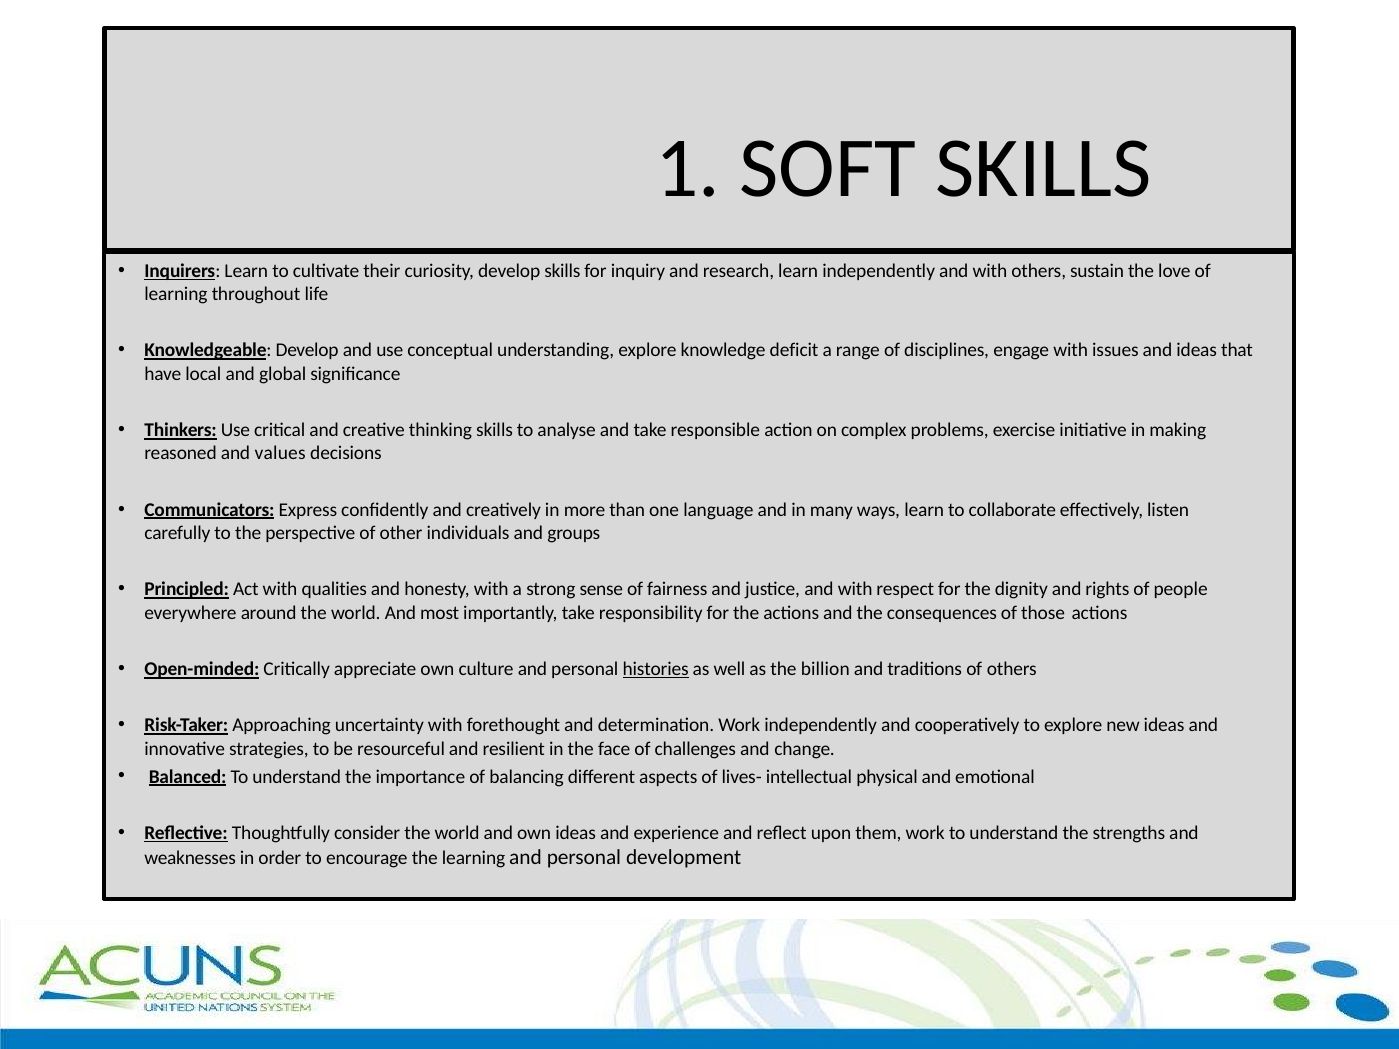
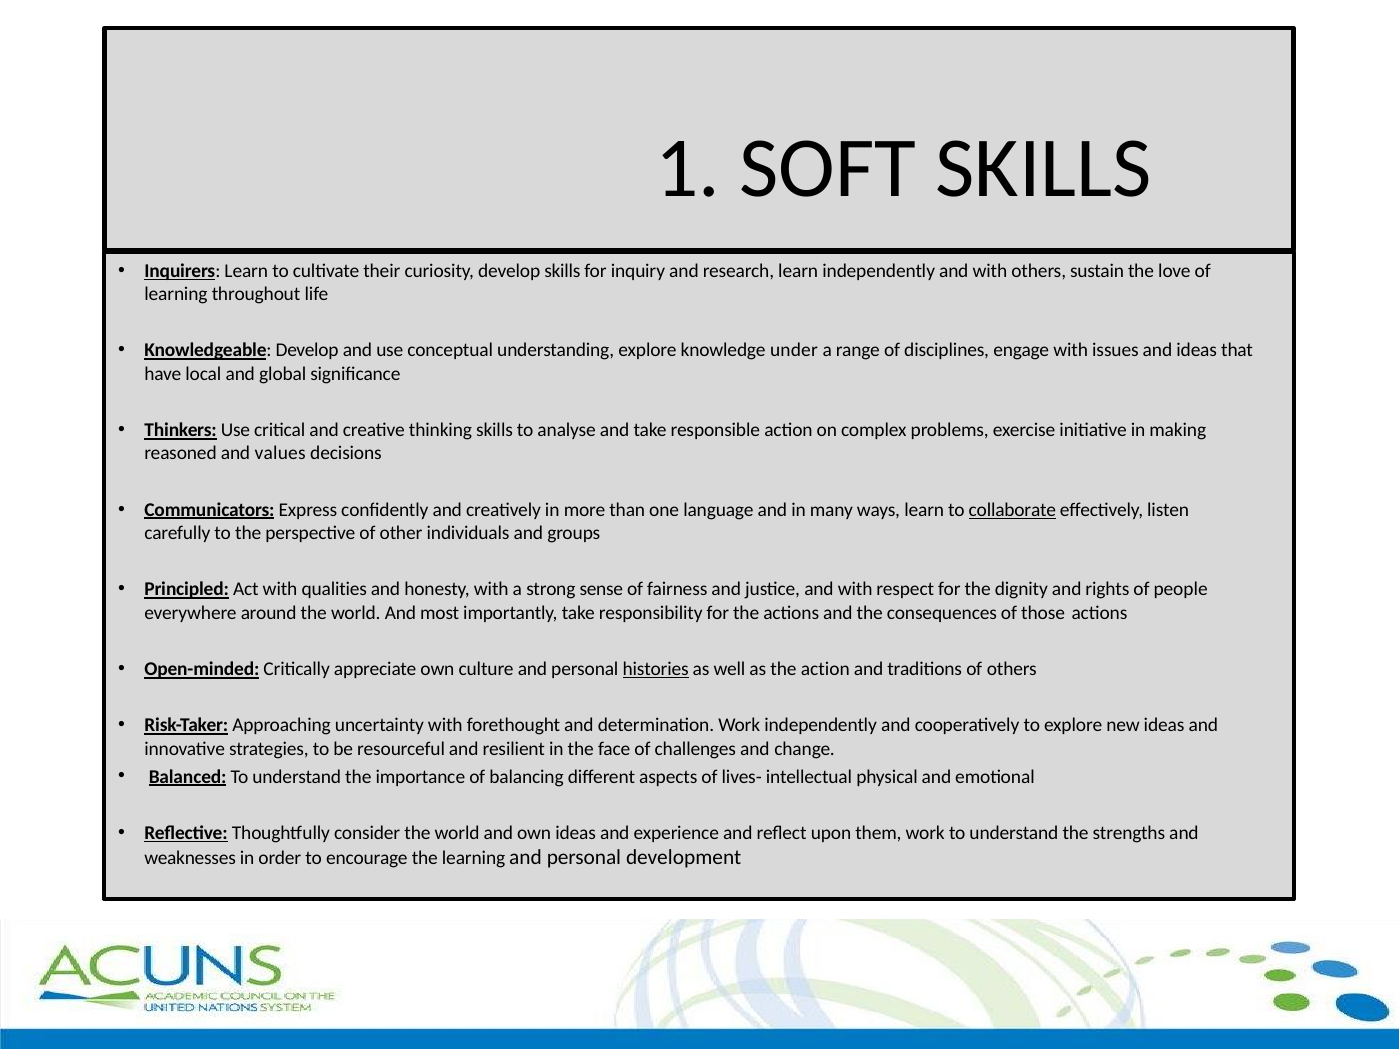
deficit: deficit -> under (794, 351)
collaborate underline: none -> present (1012, 510)
the billion: billion -> action (825, 669)
